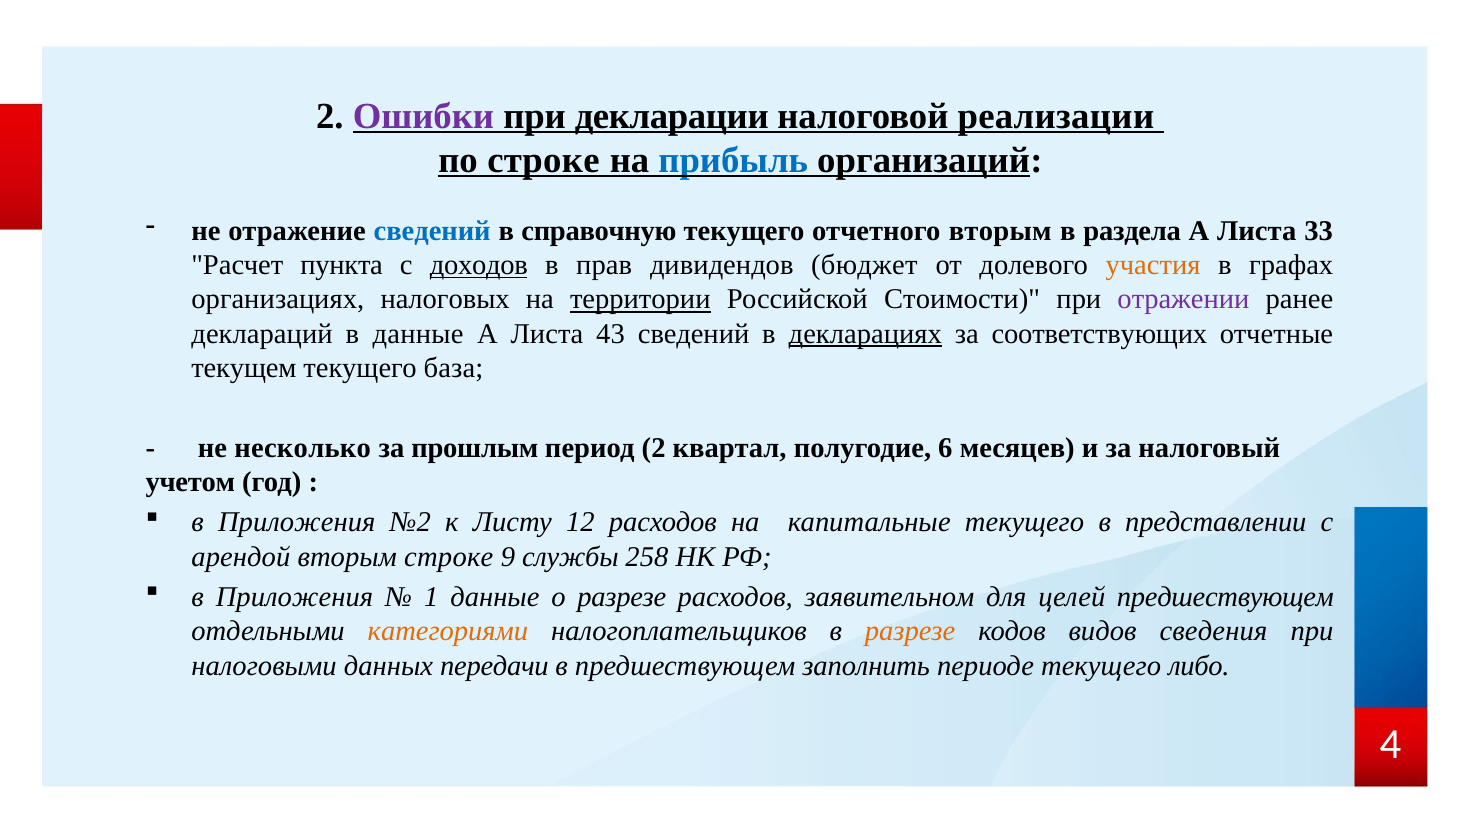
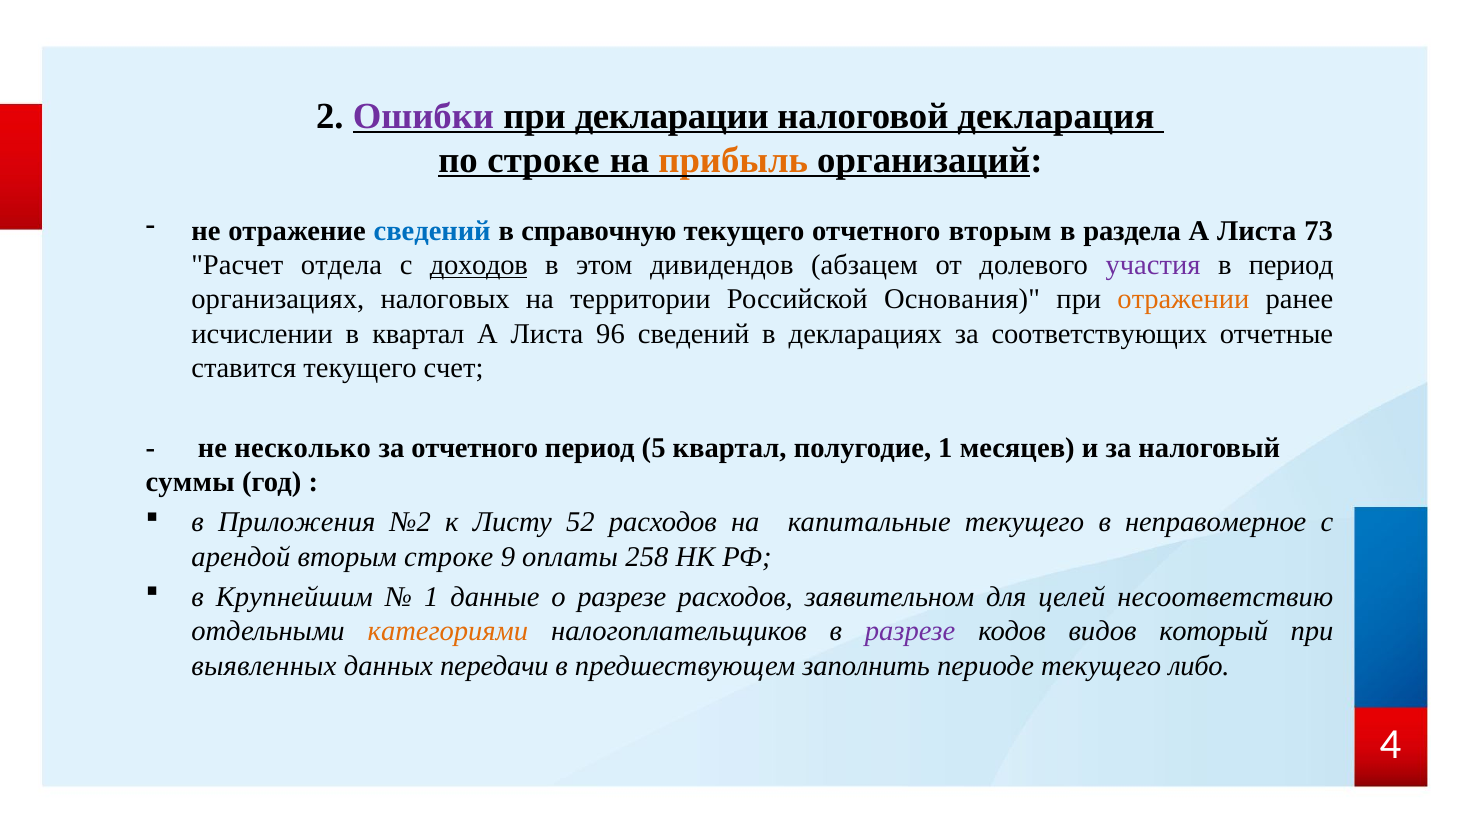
реализации: реализации -> декларация (1056, 116)
прибыль colour: blue -> orange (733, 160)
33: 33 -> 73 (1319, 231)
пункта: пункта -> отдела (341, 265)
прав: прав -> этом (604, 265)
бюджет: бюджет -> абзацем (865, 265)
участия colour: orange -> purple (1153, 265)
в графах: графах -> период (1291, 265)
территории underline: present -> none (640, 299)
Стоимости: Стоимости -> Основания (962, 299)
отражении colour: purple -> orange (1183, 299)
деклараций: деклараций -> исчислении (262, 333)
в данные: данные -> квартал (418, 333)
43: 43 -> 96 (611, 333)
декларациях underline: present -> none (865, 333)
текущем: текущем -> ставится (244, 368)
база: база -> счет (454, 368)
за прошлым: прошлым -> отчетного (475, 448)
период 2: 2 -> 5 (654, 448)
полугодие 6: 6 -> 1 (945, 448)
учетом: учетом -> суммы (190, 482)
12: 12 -> 52 (580, 522)
представлении: представлении -> неправомерное (1216, 522)
службы: службы -> оплаты (570, 556)
Приложения: Приложения -> Крупнейшим (294, 596)
целей предшествующем: предшествующем -> несоответствию (1225, 596)
разрезе colour: orange -> purple (910, 631)
сведения: сведения -> который (1214, 631)
налоговыми: налоговыми -> выявленных (264, 665)
